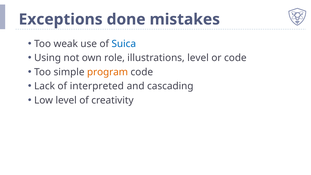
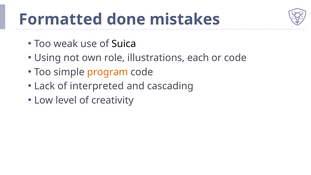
Exceptions: Exceptions -> Formatted (61, 19)
Suica colour: blue -> black (124, 44)
illustrations level: level -> each (198, 58)
